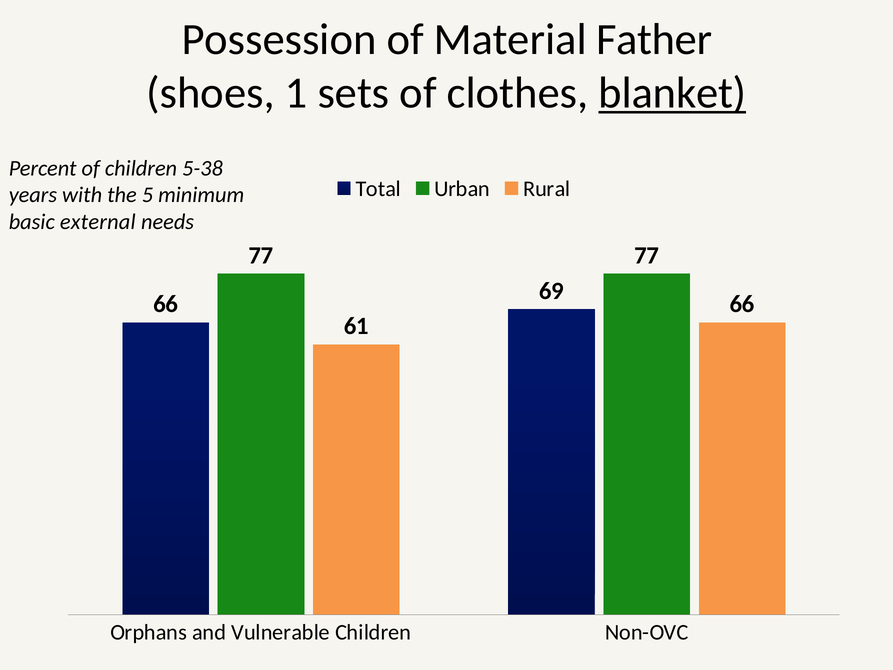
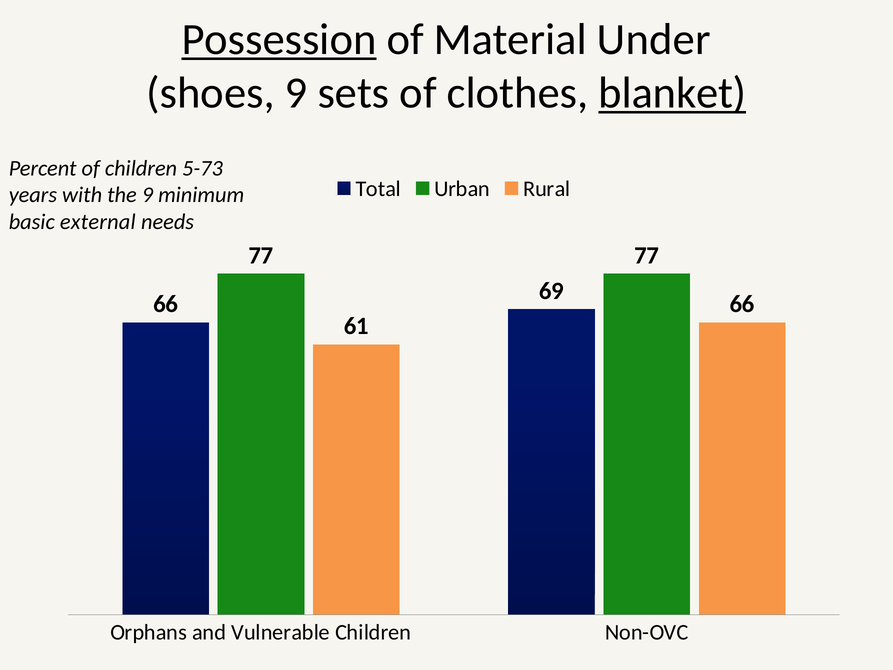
Possession underline: none -> present (279, 40)
Father: Father -> Under (654, 40)
shoes 1: 1 -> 9 (296, 93)
5-38: 5-38 -> 5-73 (202, 168)
the 5: 5 -> 9 (147, 195)
